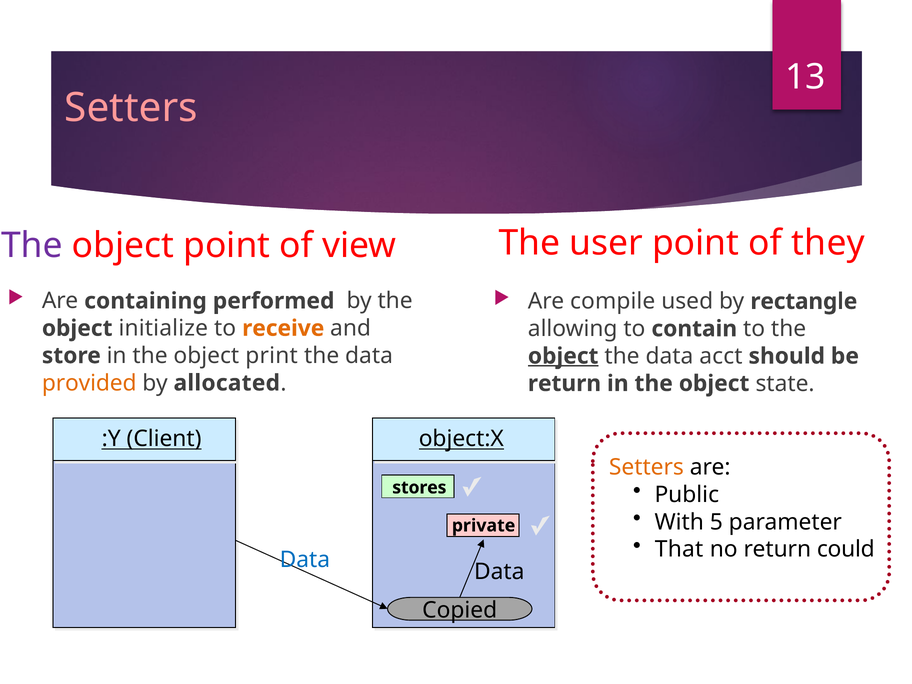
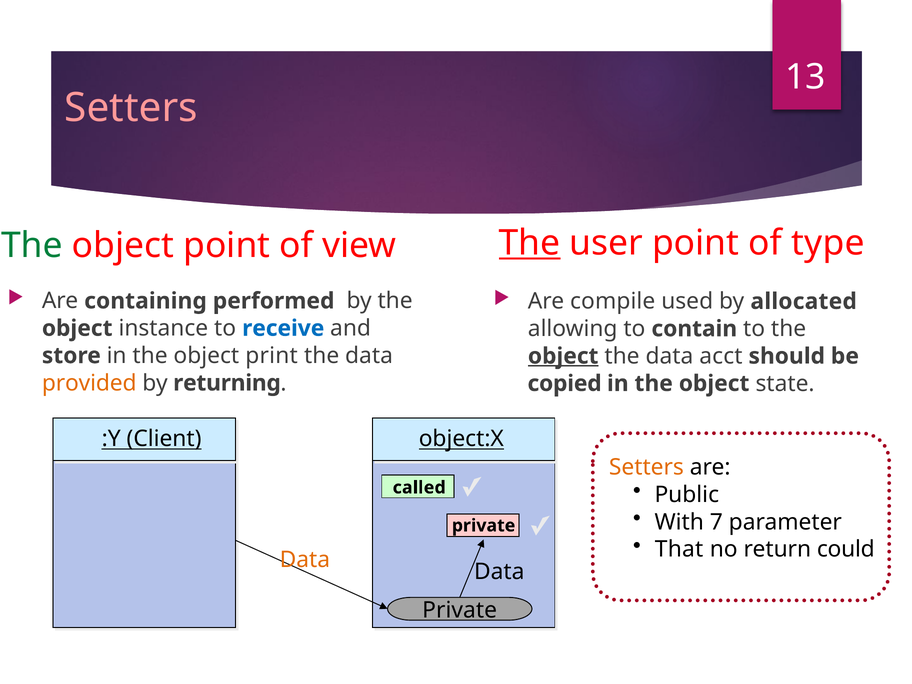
The colour: purple -> green (32, 246)
The underline: none -> present (530, 243)
they: they -> type (828, 243)
rectangle: rectangle -> allocated (804, 301)
initialize: initialize -> instance (163, 328)
receive colour: orange -> blue (283, 328)
allocated: allocated -> returning (227, 383)
return: return -> copied (565, 383)
stores: stores -> called (419, 488)
5: 5 -> 7 (716, 522)
Data colour: blue -> orange (305, 560)
Copied: Copied -> Private (460, 610)
